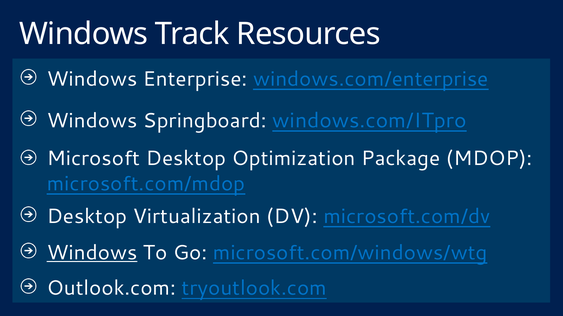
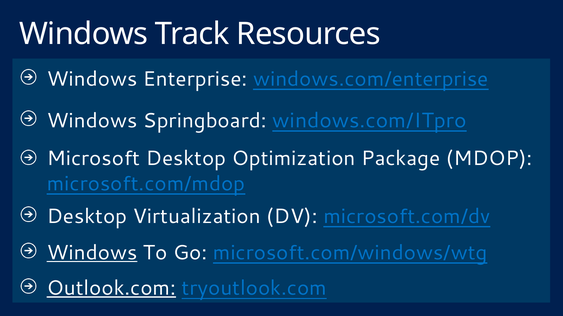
Outlook.com underline: none -> present (111, 289)
